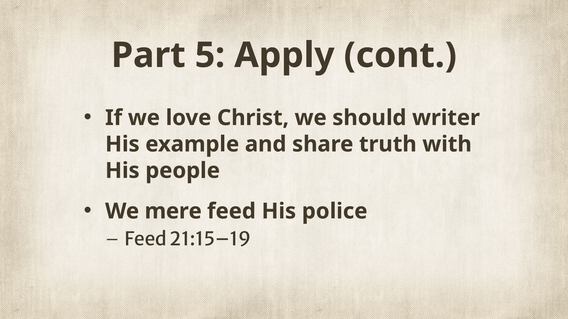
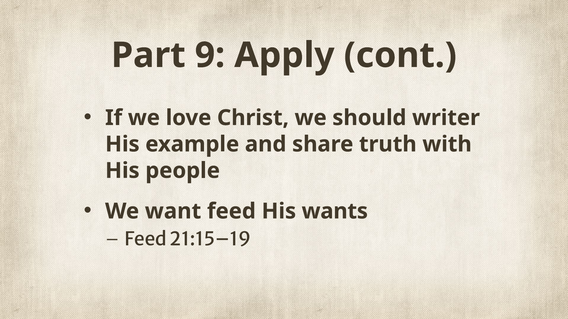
5: 5 -> 9 (210, 55)
mere: mere -> want (173, 212)
police: police -> wants (335, 212)
